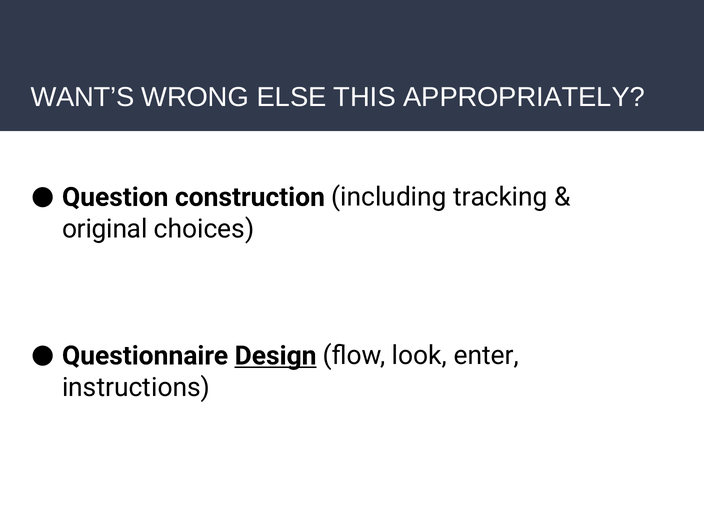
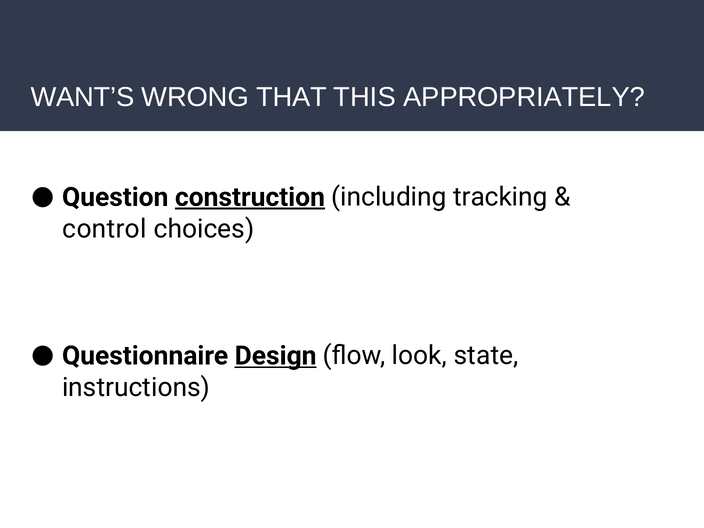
ELSE: ELSE -> THAT (292, 97)
construction underline: none -> present (250, 197)
original: original -> control (105, 229)
enter: enter -> state (486, 356)
